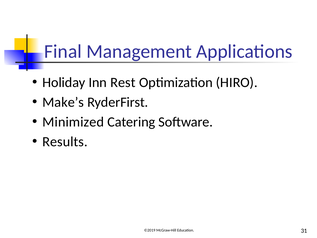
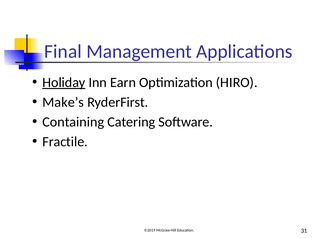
Holiday underline: none -> present (64, 82)
Rest: Rest -> Earn (123, 82)
Minimized: Minimized -> Containing (73, 122)
Results: Results -> Fractile (65, 142)
